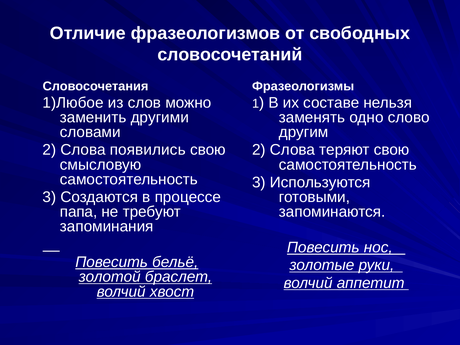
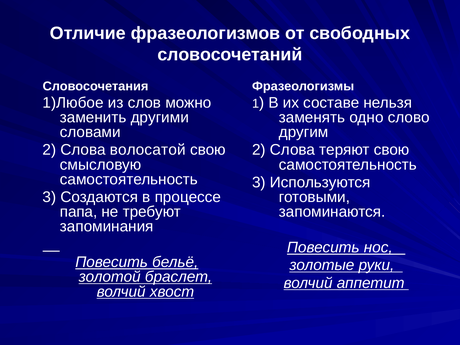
появились: появились -> волосатой (148, 150)
